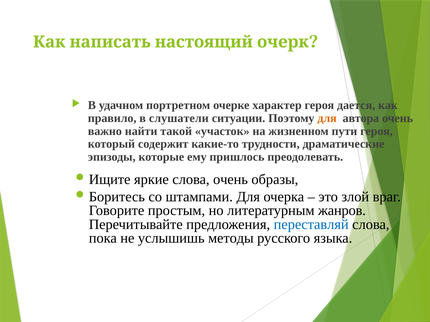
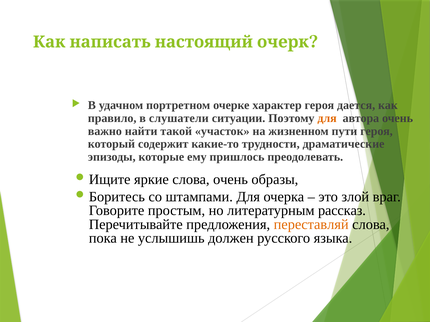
жанров: жанров -> рассказ (342, 211)
переставляй colour: blue -> orange (311, 225)
методы: методы -> должен (231, 238)
